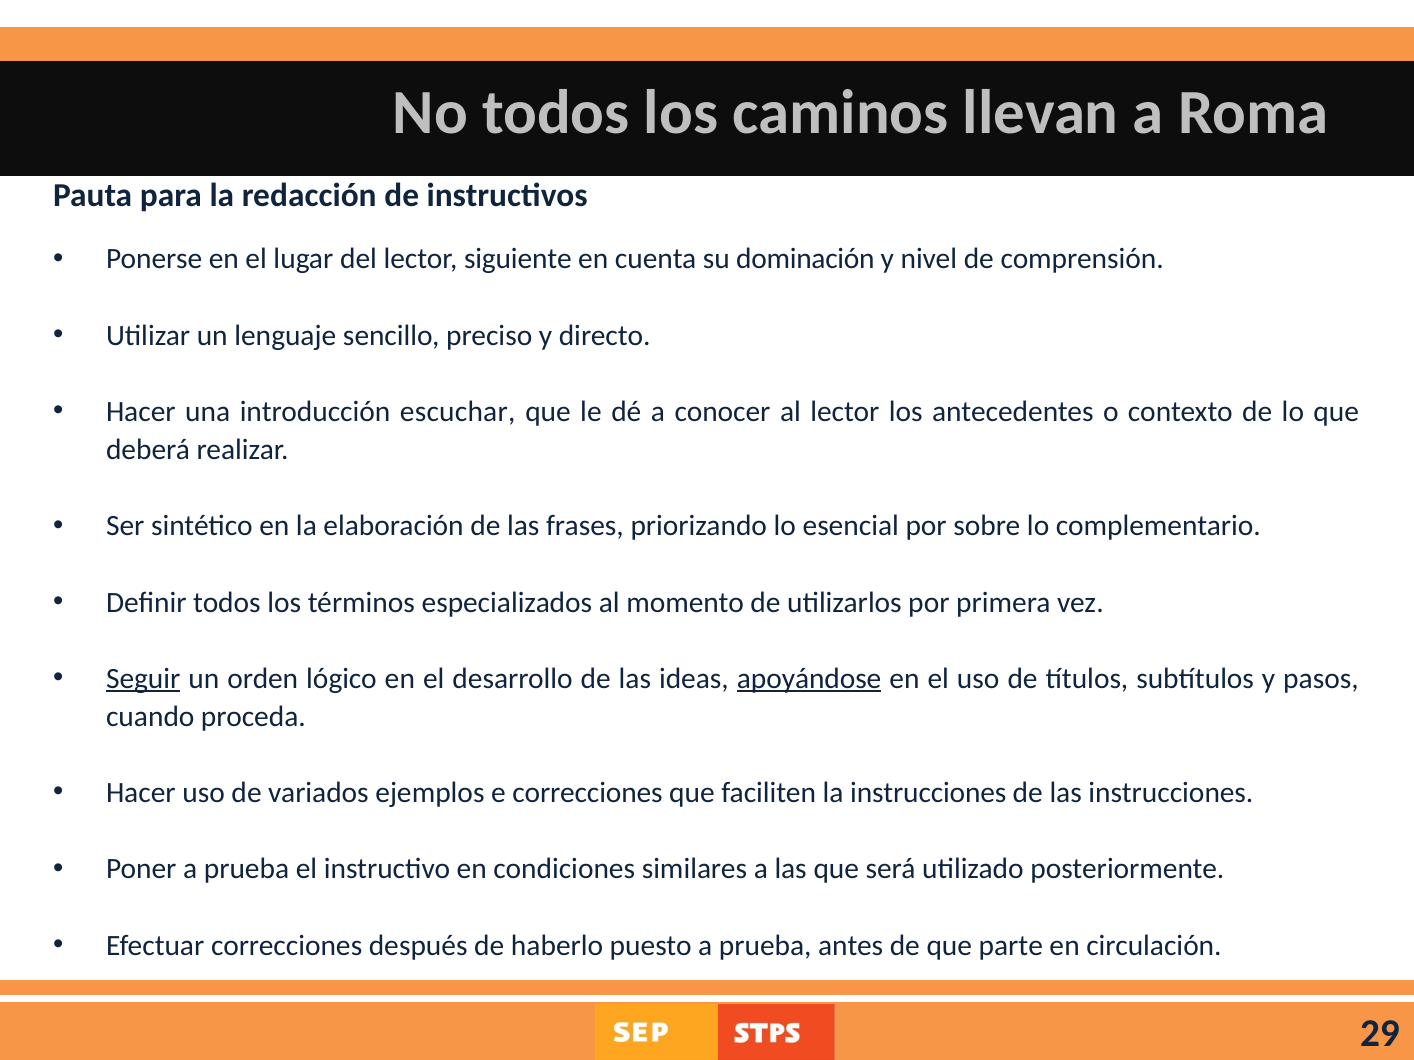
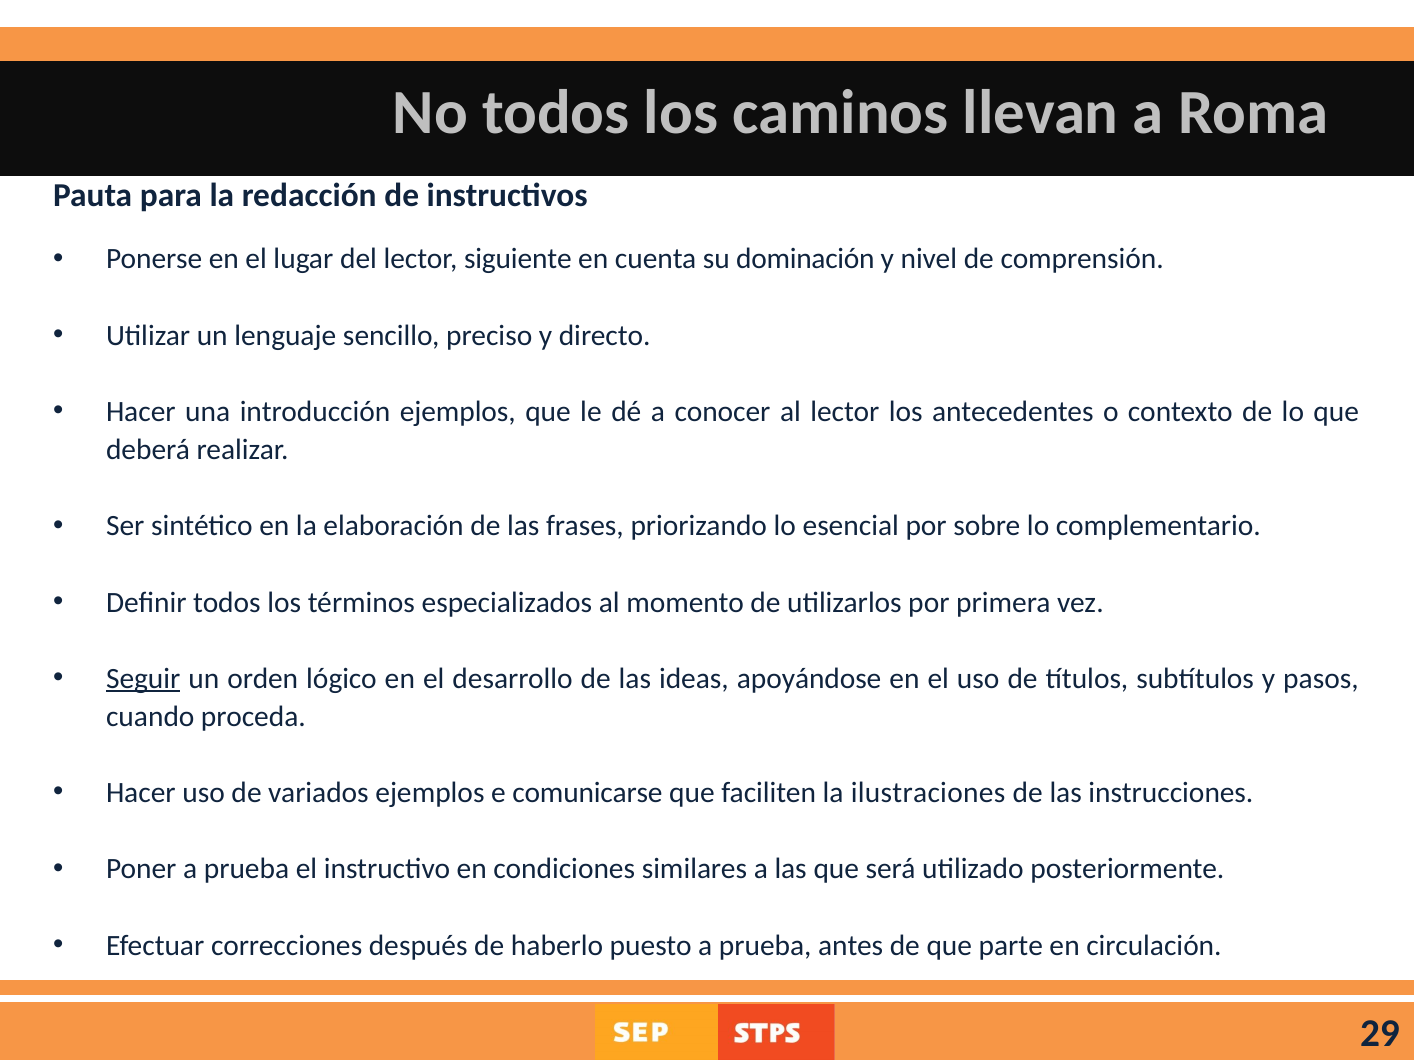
introducción escuchar: escuchar -> ejemplos (458, 412)
apoyándose underline: present -> none (809, 679)
e correcciones: correcciones -> comunicarse (587, 793)
la instrucciones: instrucciones -> ilustraciones (928, 793)
